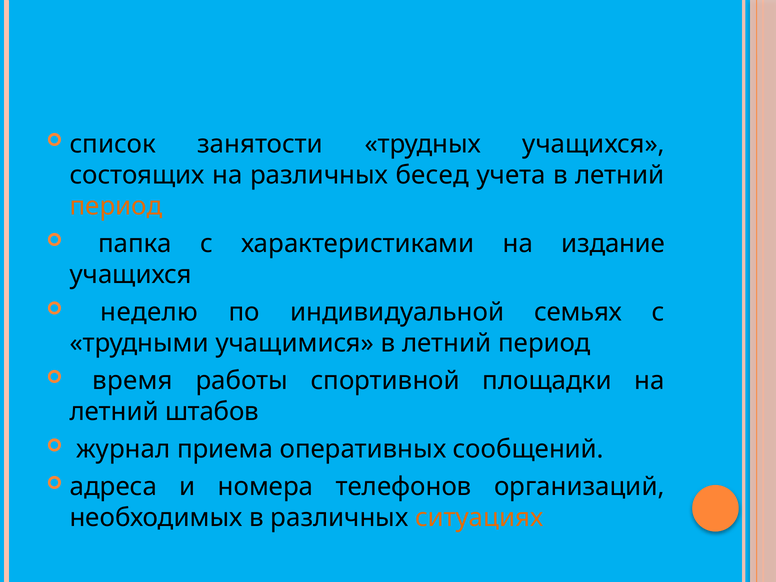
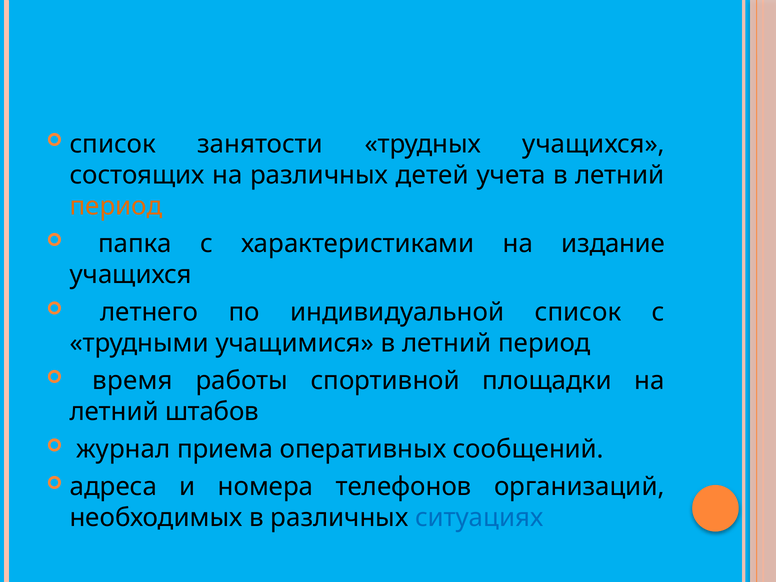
бесед: бесед -> детей (432, 175)
неделю: неделю -> летнего (149, 312)
индивидуальной семьях: семьях -> список (578, 312)
ситуациях colour: orange -> blue (479, 518)
